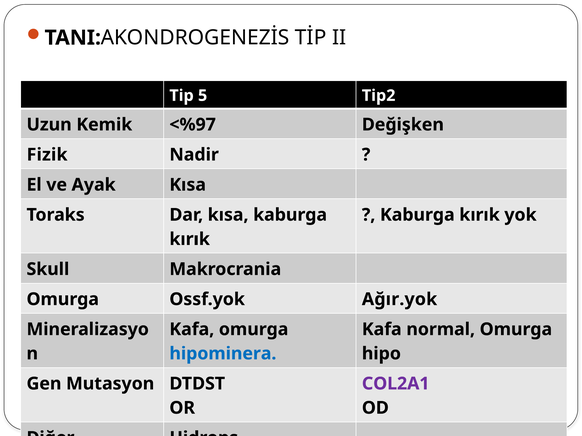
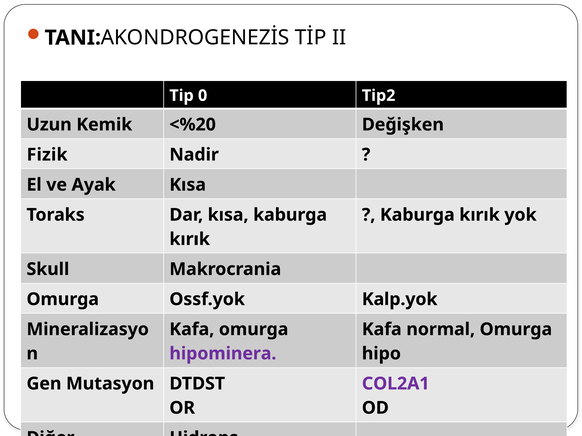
5: 5 -> 0 (203, 96)
<%97: <%97 -> <%20 (193, 125)
Ağır.yok: Ağır.yok -> Kalp.yok (400, 300)
hipominera colour: blue -> purple (223, 354)
